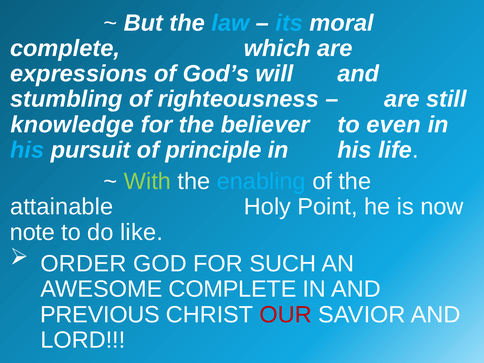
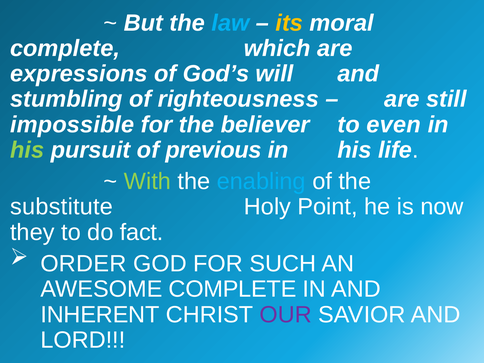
its colour: light blue -> yellow (289, 23)
knowledge: knowledge -> impossible (72, 125)
his colour: light blue -> light green (27, 150)
principle: principle -> previous (214, 150)
attainable: attainable -> substitute (62, 207)
note: note -> they (32, 232)
like: like -> fact (142, 232)
PREVIOUS: PREVIOUS -> INHERENT (100, 315)
OUR colour: red -> purple (286, 315)
